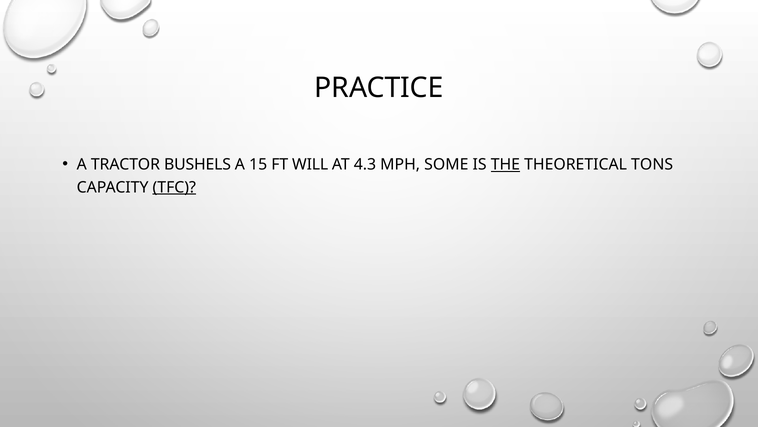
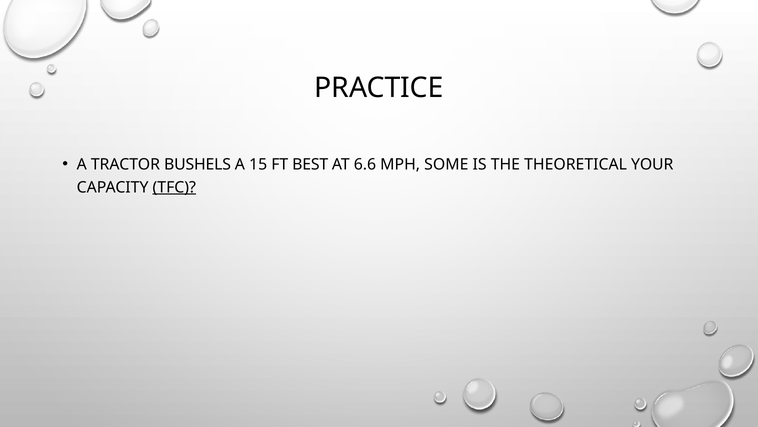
WILL: WILL -> BEST (310, 164)
4.3: 4.3 -> 6.6 (365, 164)
THE underline: present -> none (505, 164)
TONS: TONS -> YOUR (652, 164)
